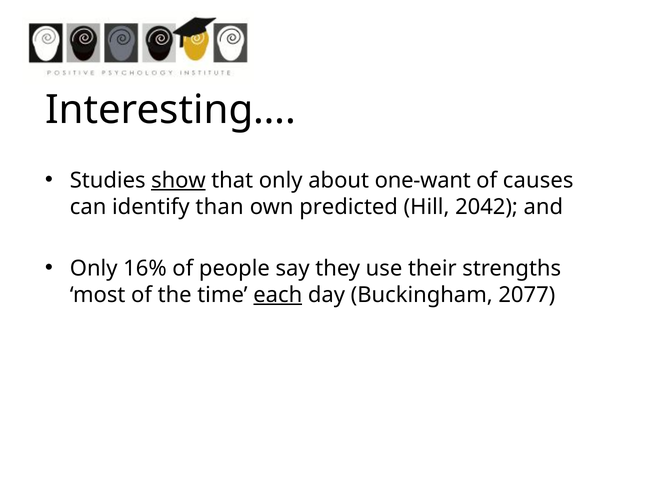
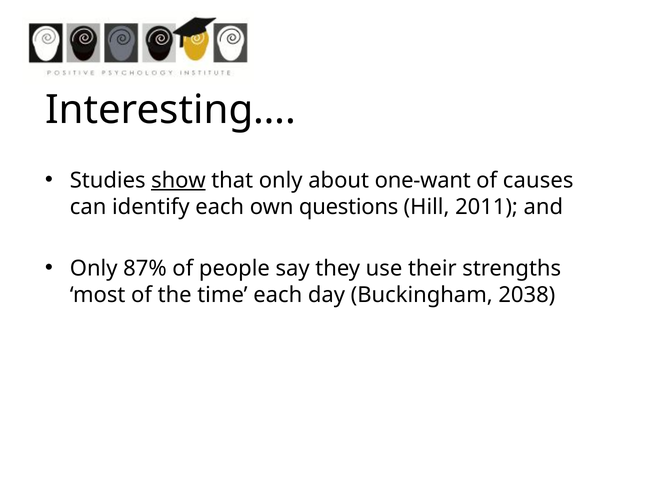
identify than: than -> each (220, 207)
predicted: predicted -> questions (349, 207)
2042: 2042 -> 2011 (487, 207)
16%: 16% -> 87% (145, 268)
each underline: present -> none (278, 295)
2077: 2077 -> 2038 (527, 295)
